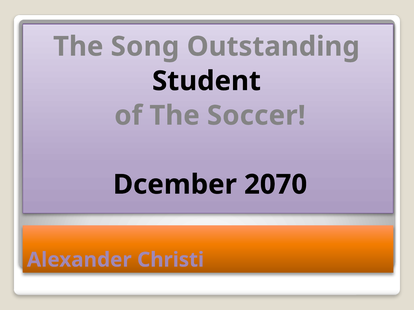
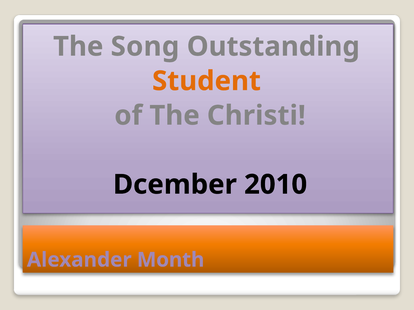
Student colour: black -> orange (207, 81)
Soccer: Soccer -> Christi (256, 116)
2070: 2070 -> 2010 (276, 185)
Christi: Christi -> Month (171, 260)
